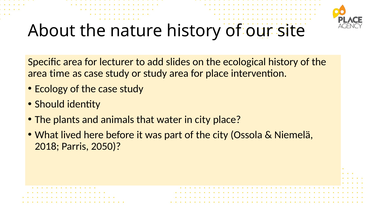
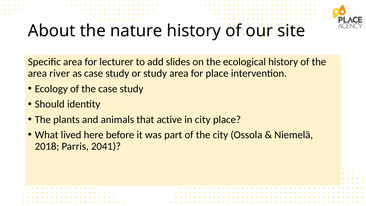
time: time -> river (60, 73)
water: water -> active (169, 119)
2050: 2050 -> 2041 (106, 146)
